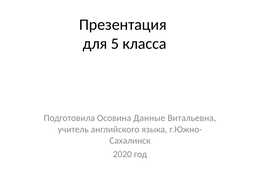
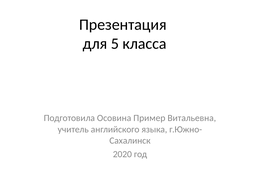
Данные: Данные -> Пример (149, 118)
